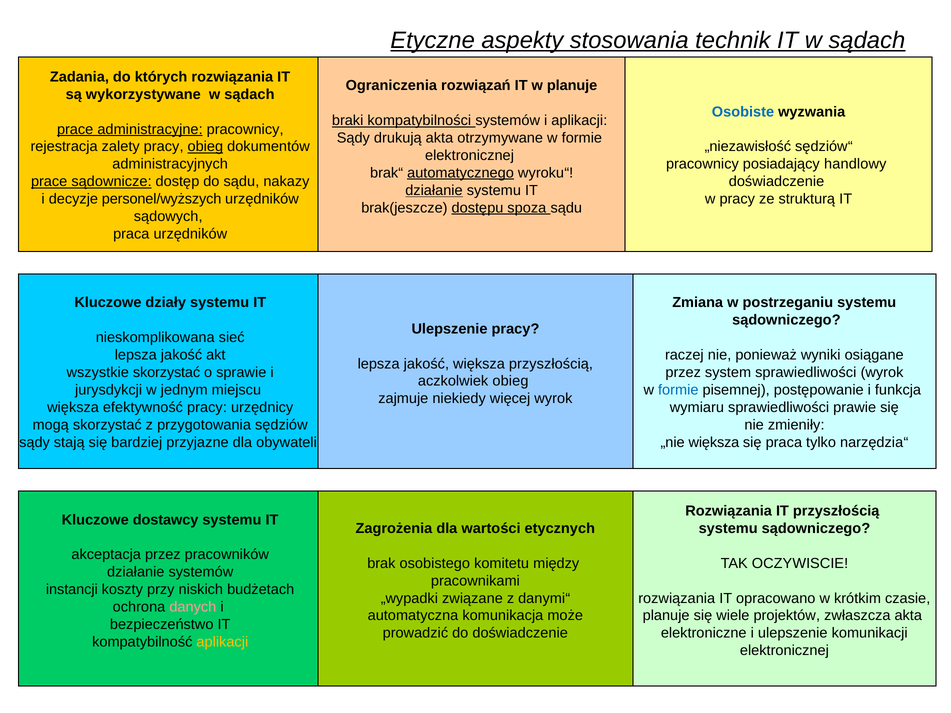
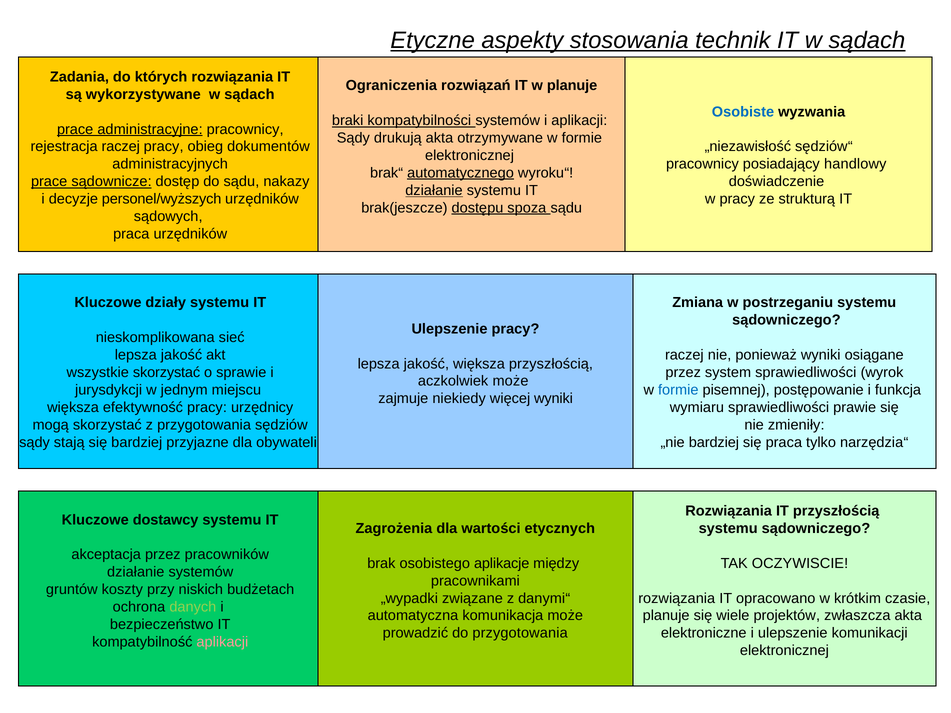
rejestracja zalety: zalety -> raczej (121, 147)
obieg underline: present -> none (205, 147)
aczkolwiek obieg: obieg -> może (510, 381)
więcej wyrok: wyrok -> wyniki (553, 399)
„nie większa: większa -> bardziej (714, 442)
komitetu: komitetu -> aplikacje (502, 564)
instancji: instancji -> gruntów (72, 590)
danych colour: pink -> light green (193, 607)
do doświadczenie: doświadczenie -> przygotowania (520, 633)
aplikacji colour: yellow -> pink (222, 642)
